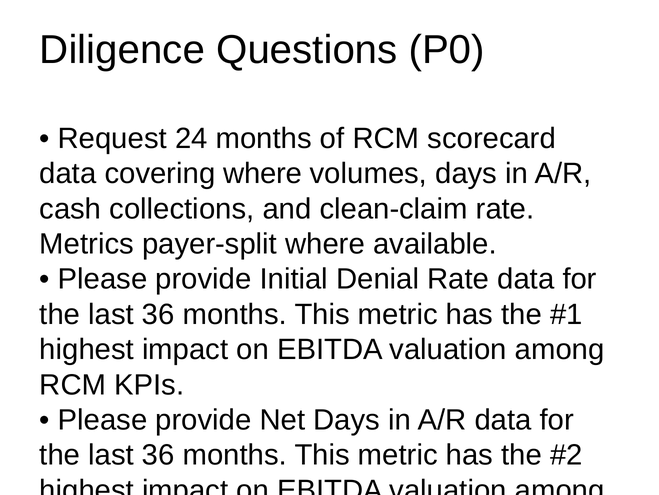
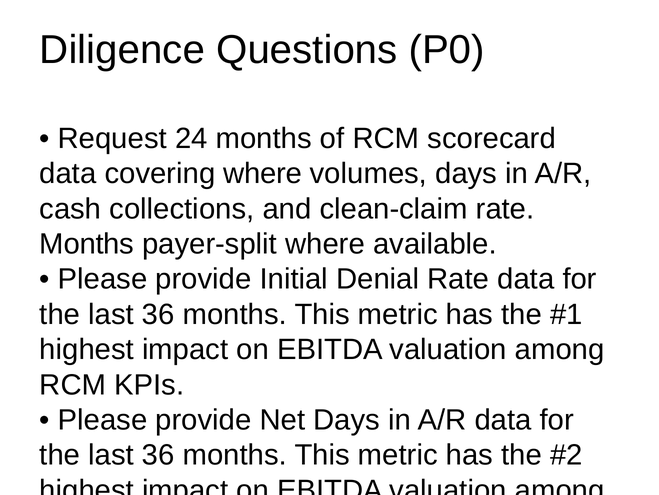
Metrics: Metrics -> Months (87, 244)
